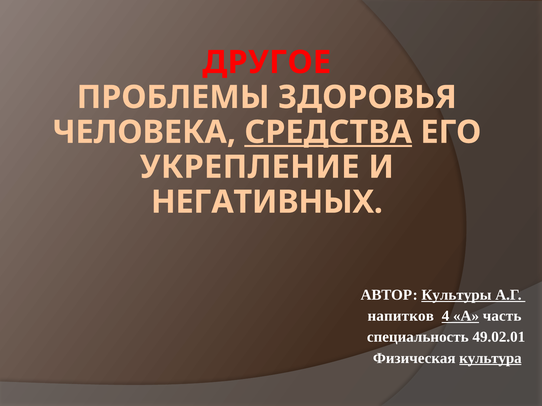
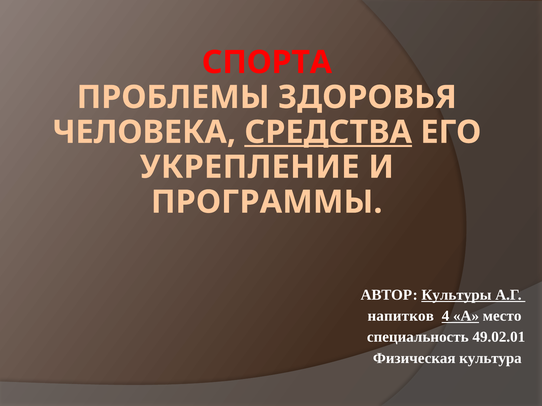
ДРУГОЕ: ДРУГОЕ -> СПОРТА (267, 62)
НЕГАТИВНЫХ: НЕГАТИВНЫХ -> ПРОГРАММЫ (267, 202)
часть: часть -> место (502, 316)
культура underline: present -> none (490, 358)
